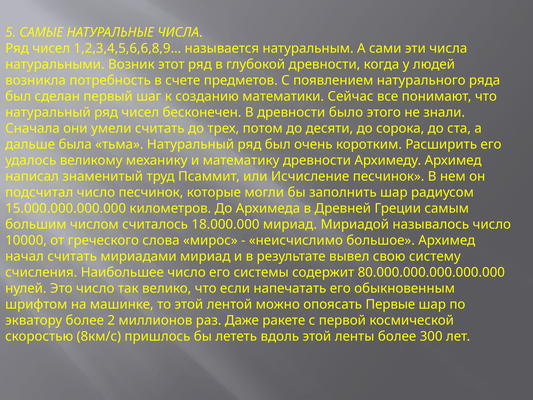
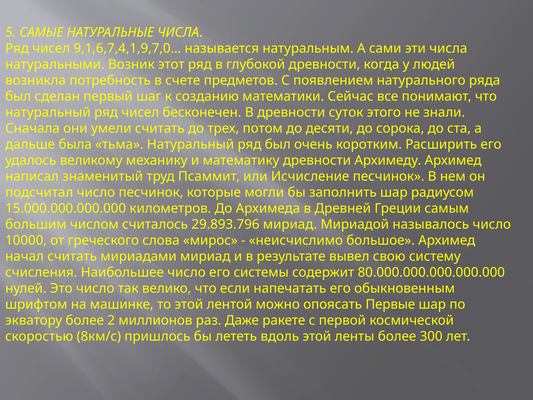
1,2,3,4,5,6,6,8,9…: 1,2,3,4,5,6,6,8,9… -> 9,1,6,7,4,1,9,7,0… (127, 48)
было: было -> суток (346, 112)
18.000.000: 18.000.000 -> 29.893.796 (225, 224)
